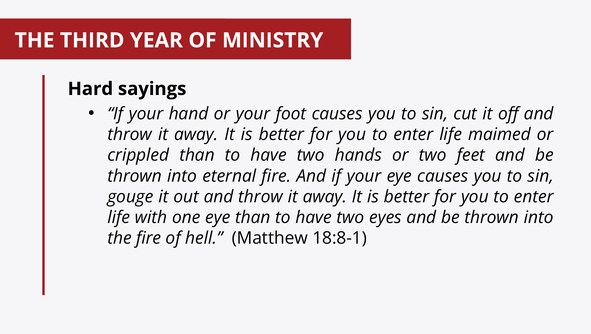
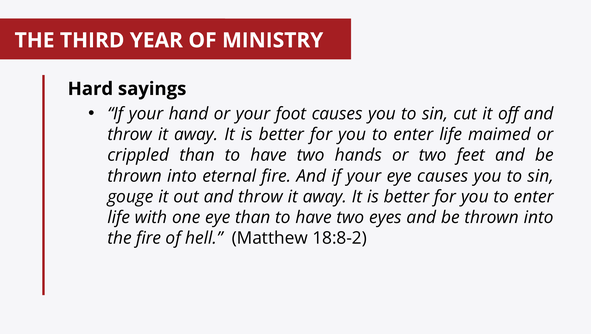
18:8-1: 18:8-1 -> 18:8-2 (340, 238)
